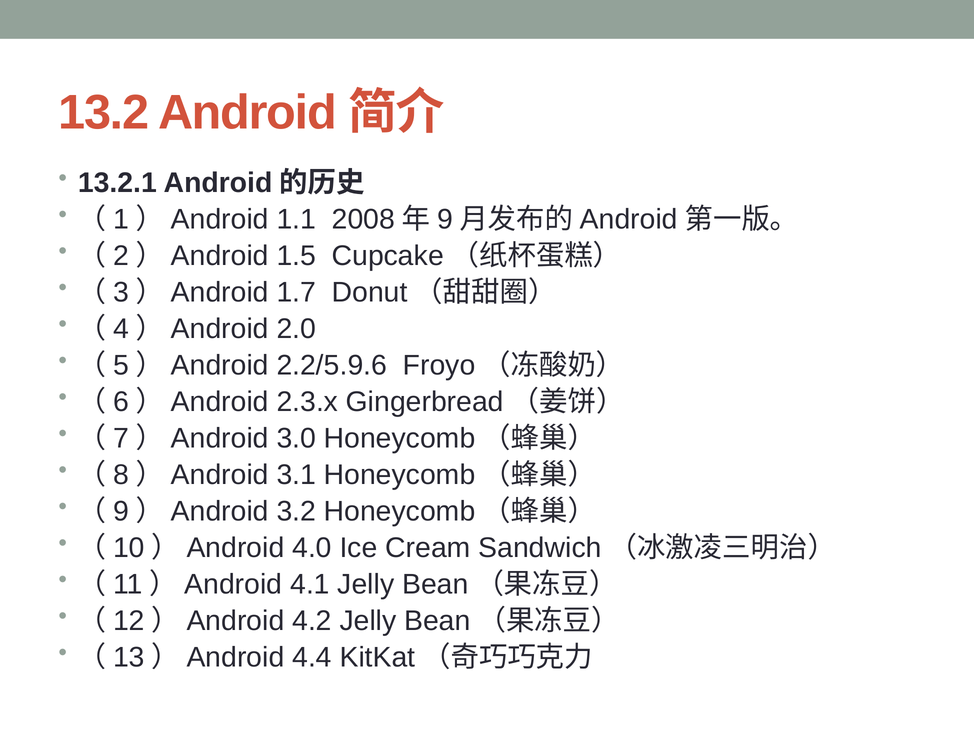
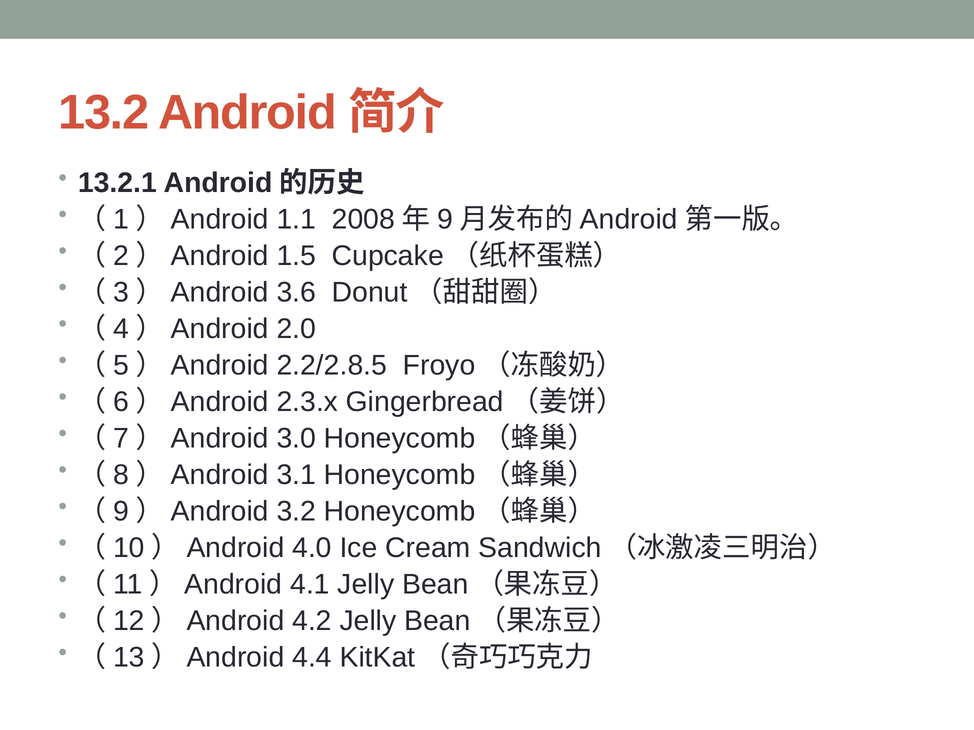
1.7: 1.7 -> 3.6 (296, 293)
2.2/5.9.6: 2.2/5.9.6 -> 2.2/2.8.5 (332, 366)
